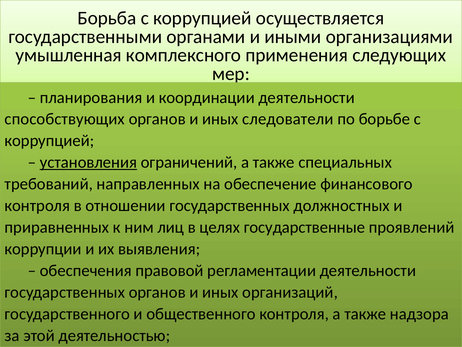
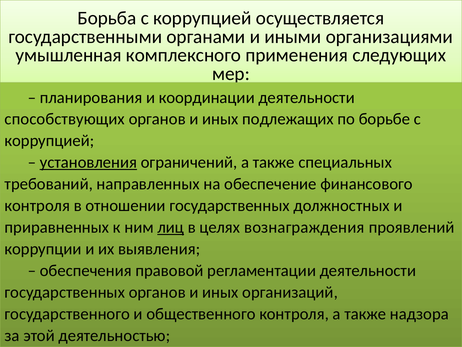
следователи: следователи -> подлежащих (288, 119)
лиц underline: none -> present (171, 227)
государственные: государственные -> вознаграждения (304, 227)
